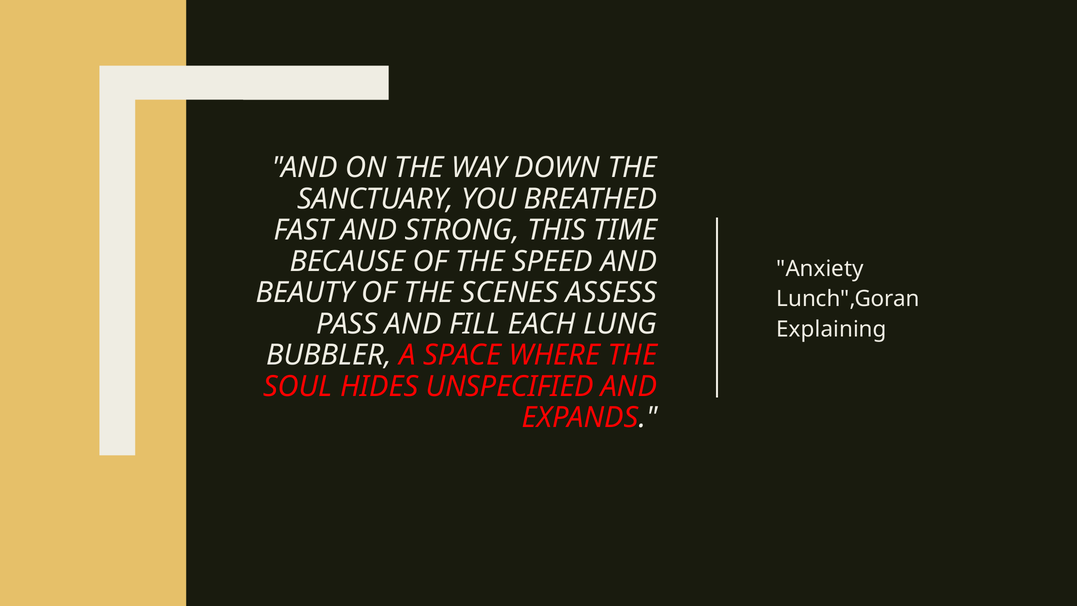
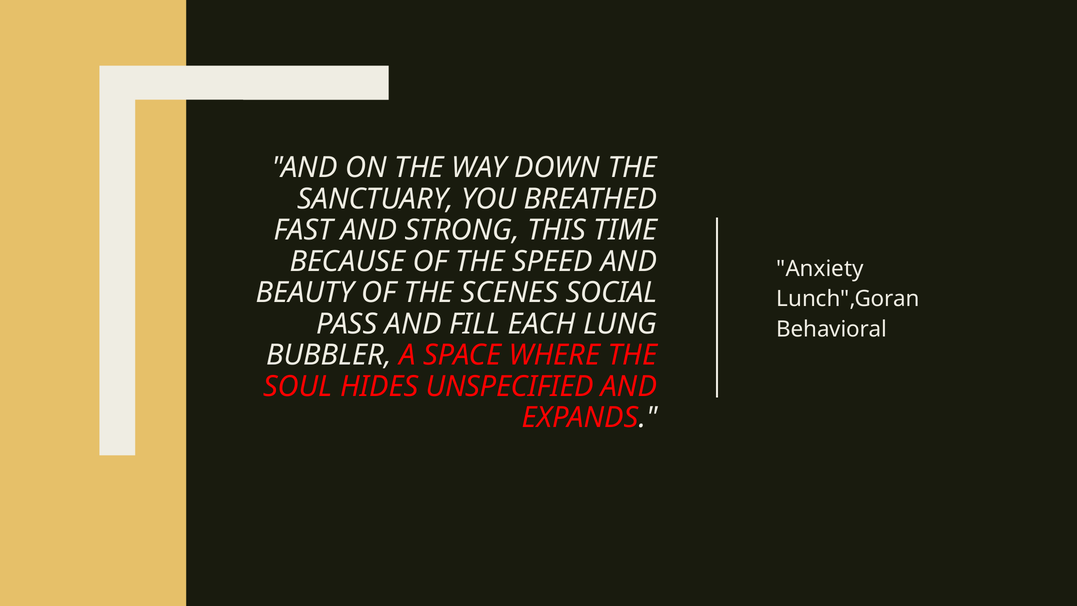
ASSESS: ASSESS -> SOCIAL (612, 293)
Explaining: Explaining -> Behavioral (832, 329)
